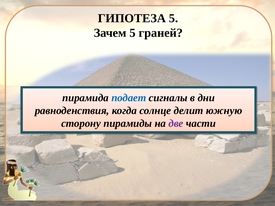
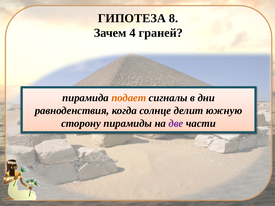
ГИПОТЕЗА 5: 5 -> 8 (174, 18)
Зачем 5: 5 -> 4 (133, 33)
подает colour: blue -> orange (129, 98)
